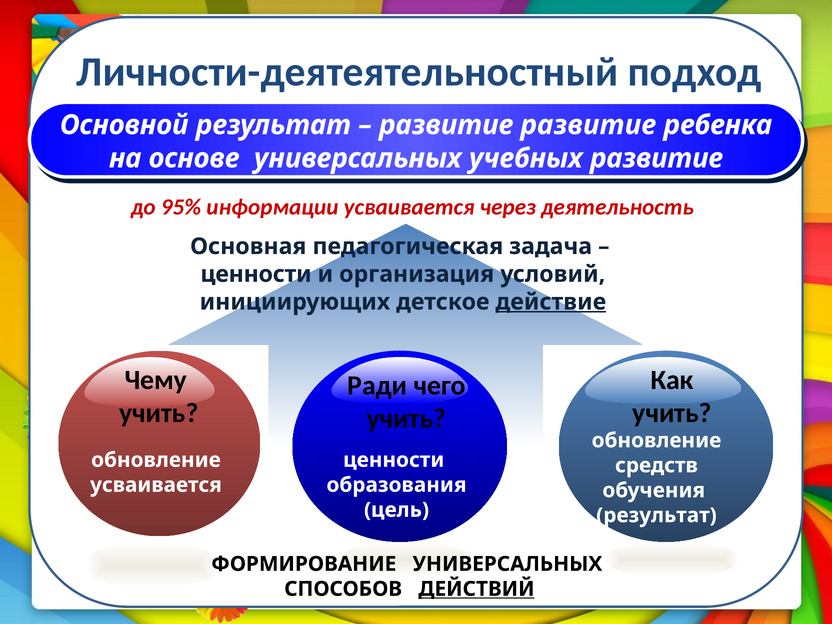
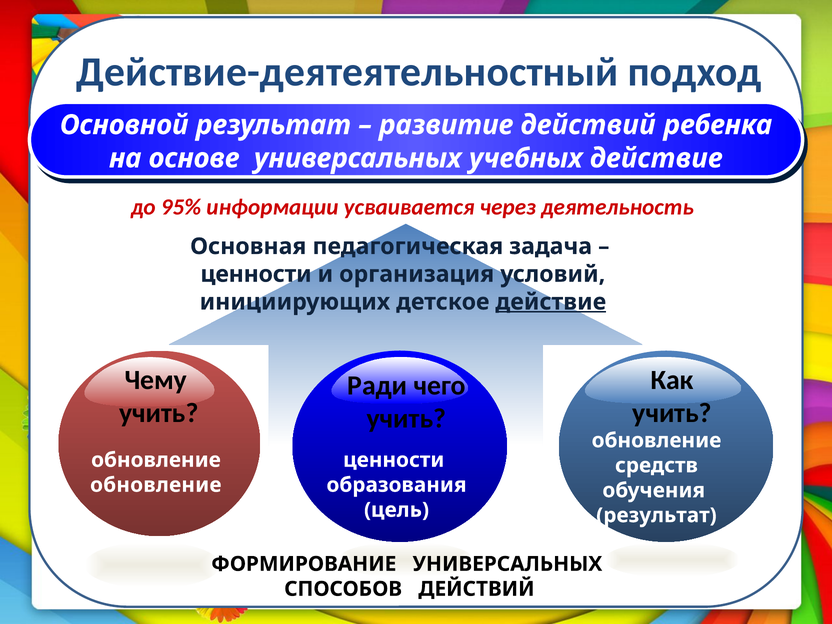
Личности-деятеятельностный: Личности-деятеятельностный -> Действие-деятеятельностный (347, 72)
развитие развитие: развитие -> действий (588, 125)
учебных развитие: развитие -> действие (656, 158)
усваивается: усваивается -> обновление (156, 485)
ДЕЙСТВИЙ underline: present -> none (476, 589)
